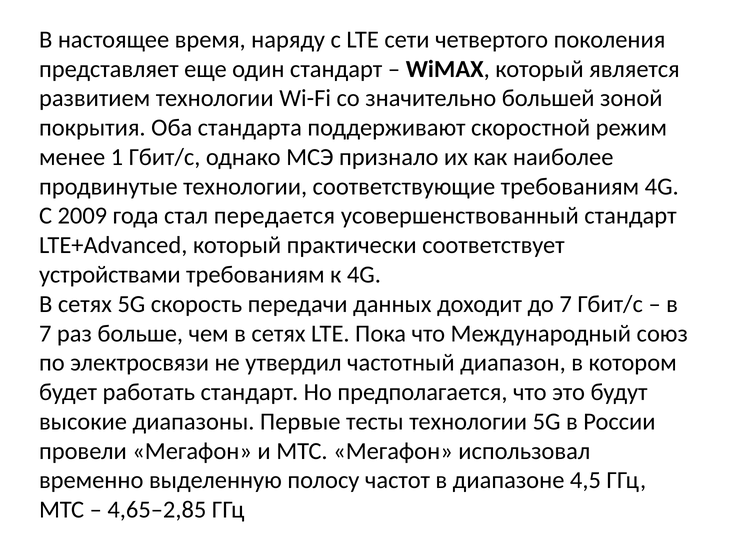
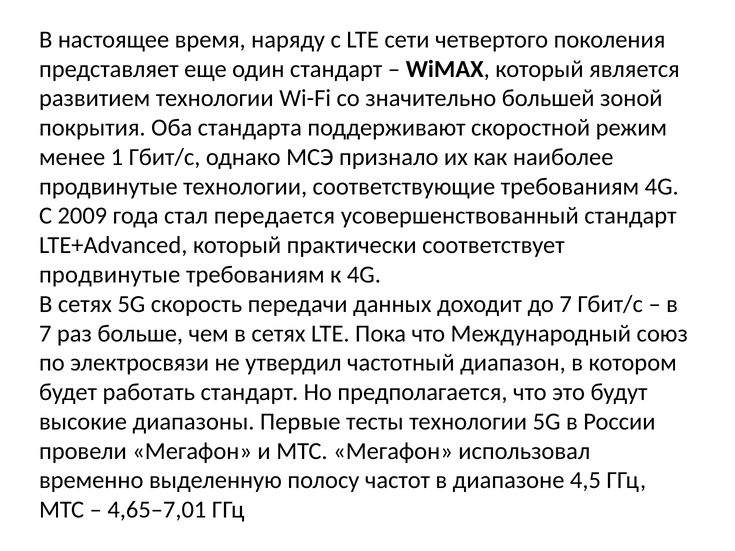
устройствами: устройствами -> продвинутые (110, 275)
4,65–2,85: 4,65–2,85 -> 4,65–7,01 (157, 510)
